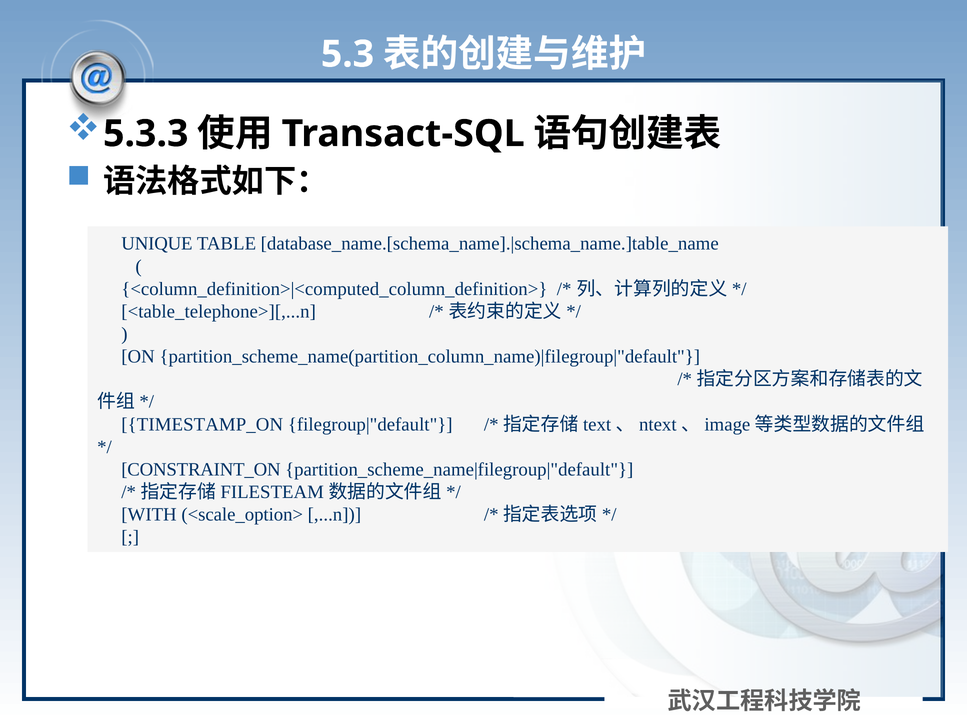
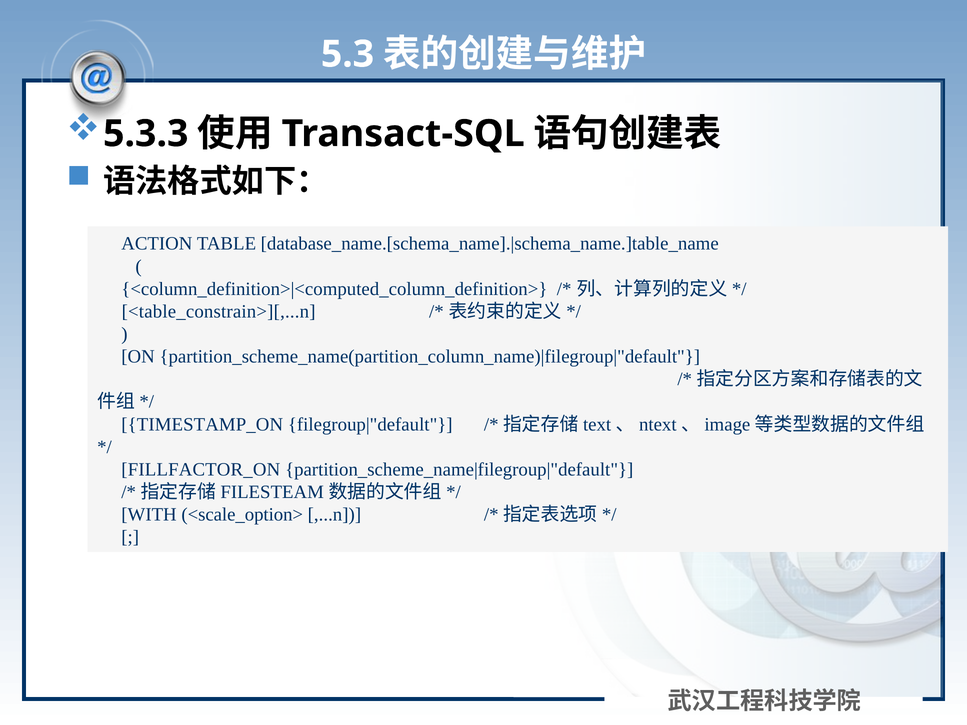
UNIQUE: UNIQUE -> ACTION (157, 244)
<table_telephone>][,...n: <table_telephone>][,...n -> <table_constrain>][,...n (219, 312)
CONSTRAINT_ON: CONSTRAINT_ON -> FILLFACTOR_ON (201, 470)
